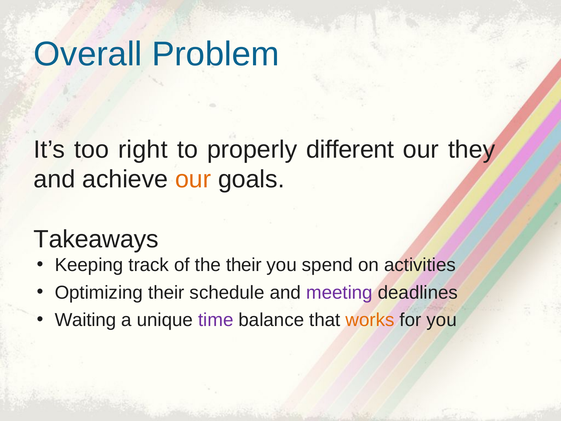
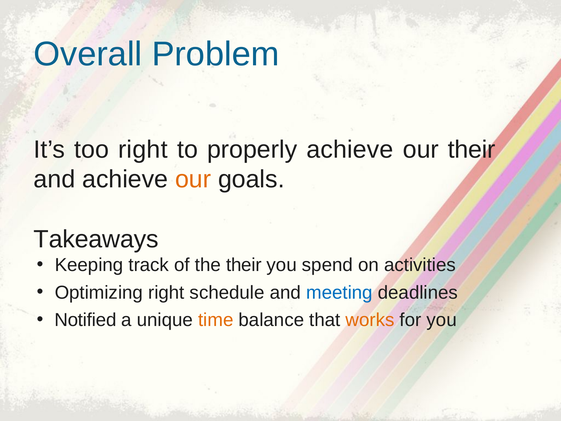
properly different: different -> achieve (350, 149)
our they: they -> their (472, 149)
Optimizing their: their -> right (166, 292)
meeting colour: purple -> blue (339, 292)
Waiting: Waiting -> Notified (85, 320)
time colour: purple -> orange (216, 320)
